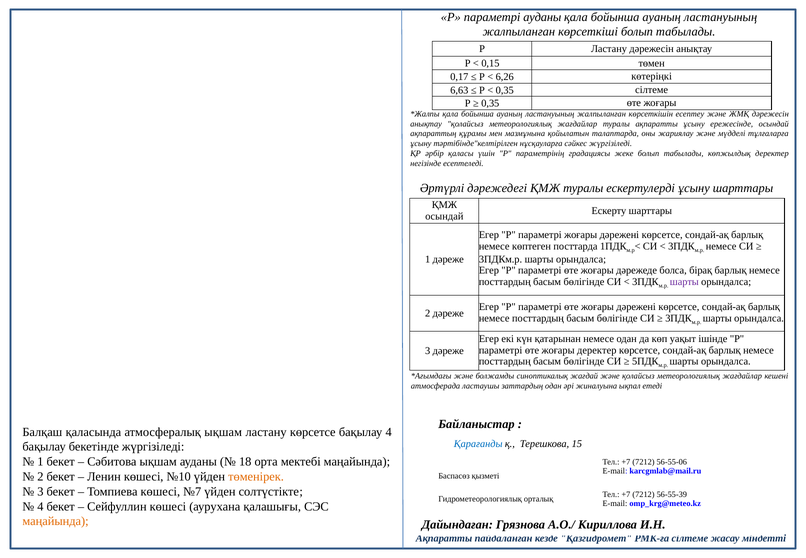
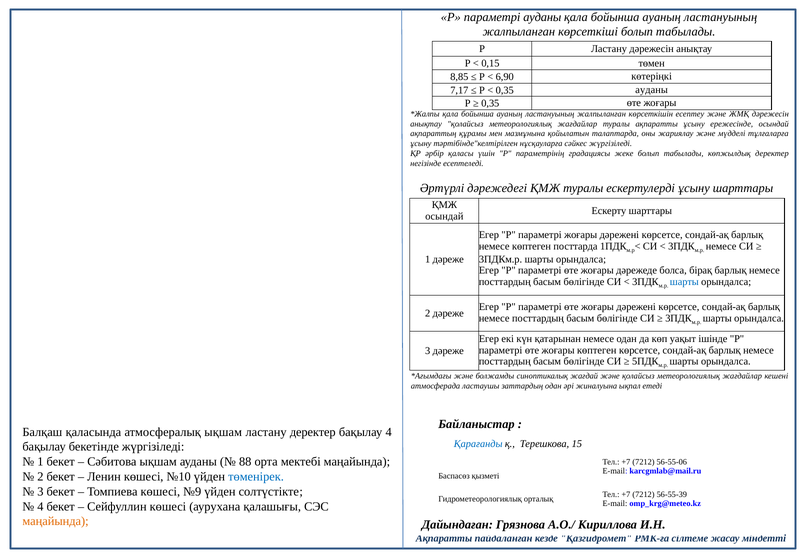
0,17: 0,17 -> 8,85 (459, 77)
6,26: 6,26 -> 6,90 (505, 77)
6,63: 6,63 -> 7,17 (459, 90)
0,35 сілтеме: сілтеме -> ауданы (652, 90)
шарты colour: purple -> blue (684, 282)
жоғары деректер: деректер -> көптеген (597, 350)
ластану көрсетсе: көрсетсе -> деректер (313, 432)
18: 18 -> 88 (245, 462)
төменірек colour: orange -> blue (256, 477)
№7: №7 -> №9 (192, 492)
